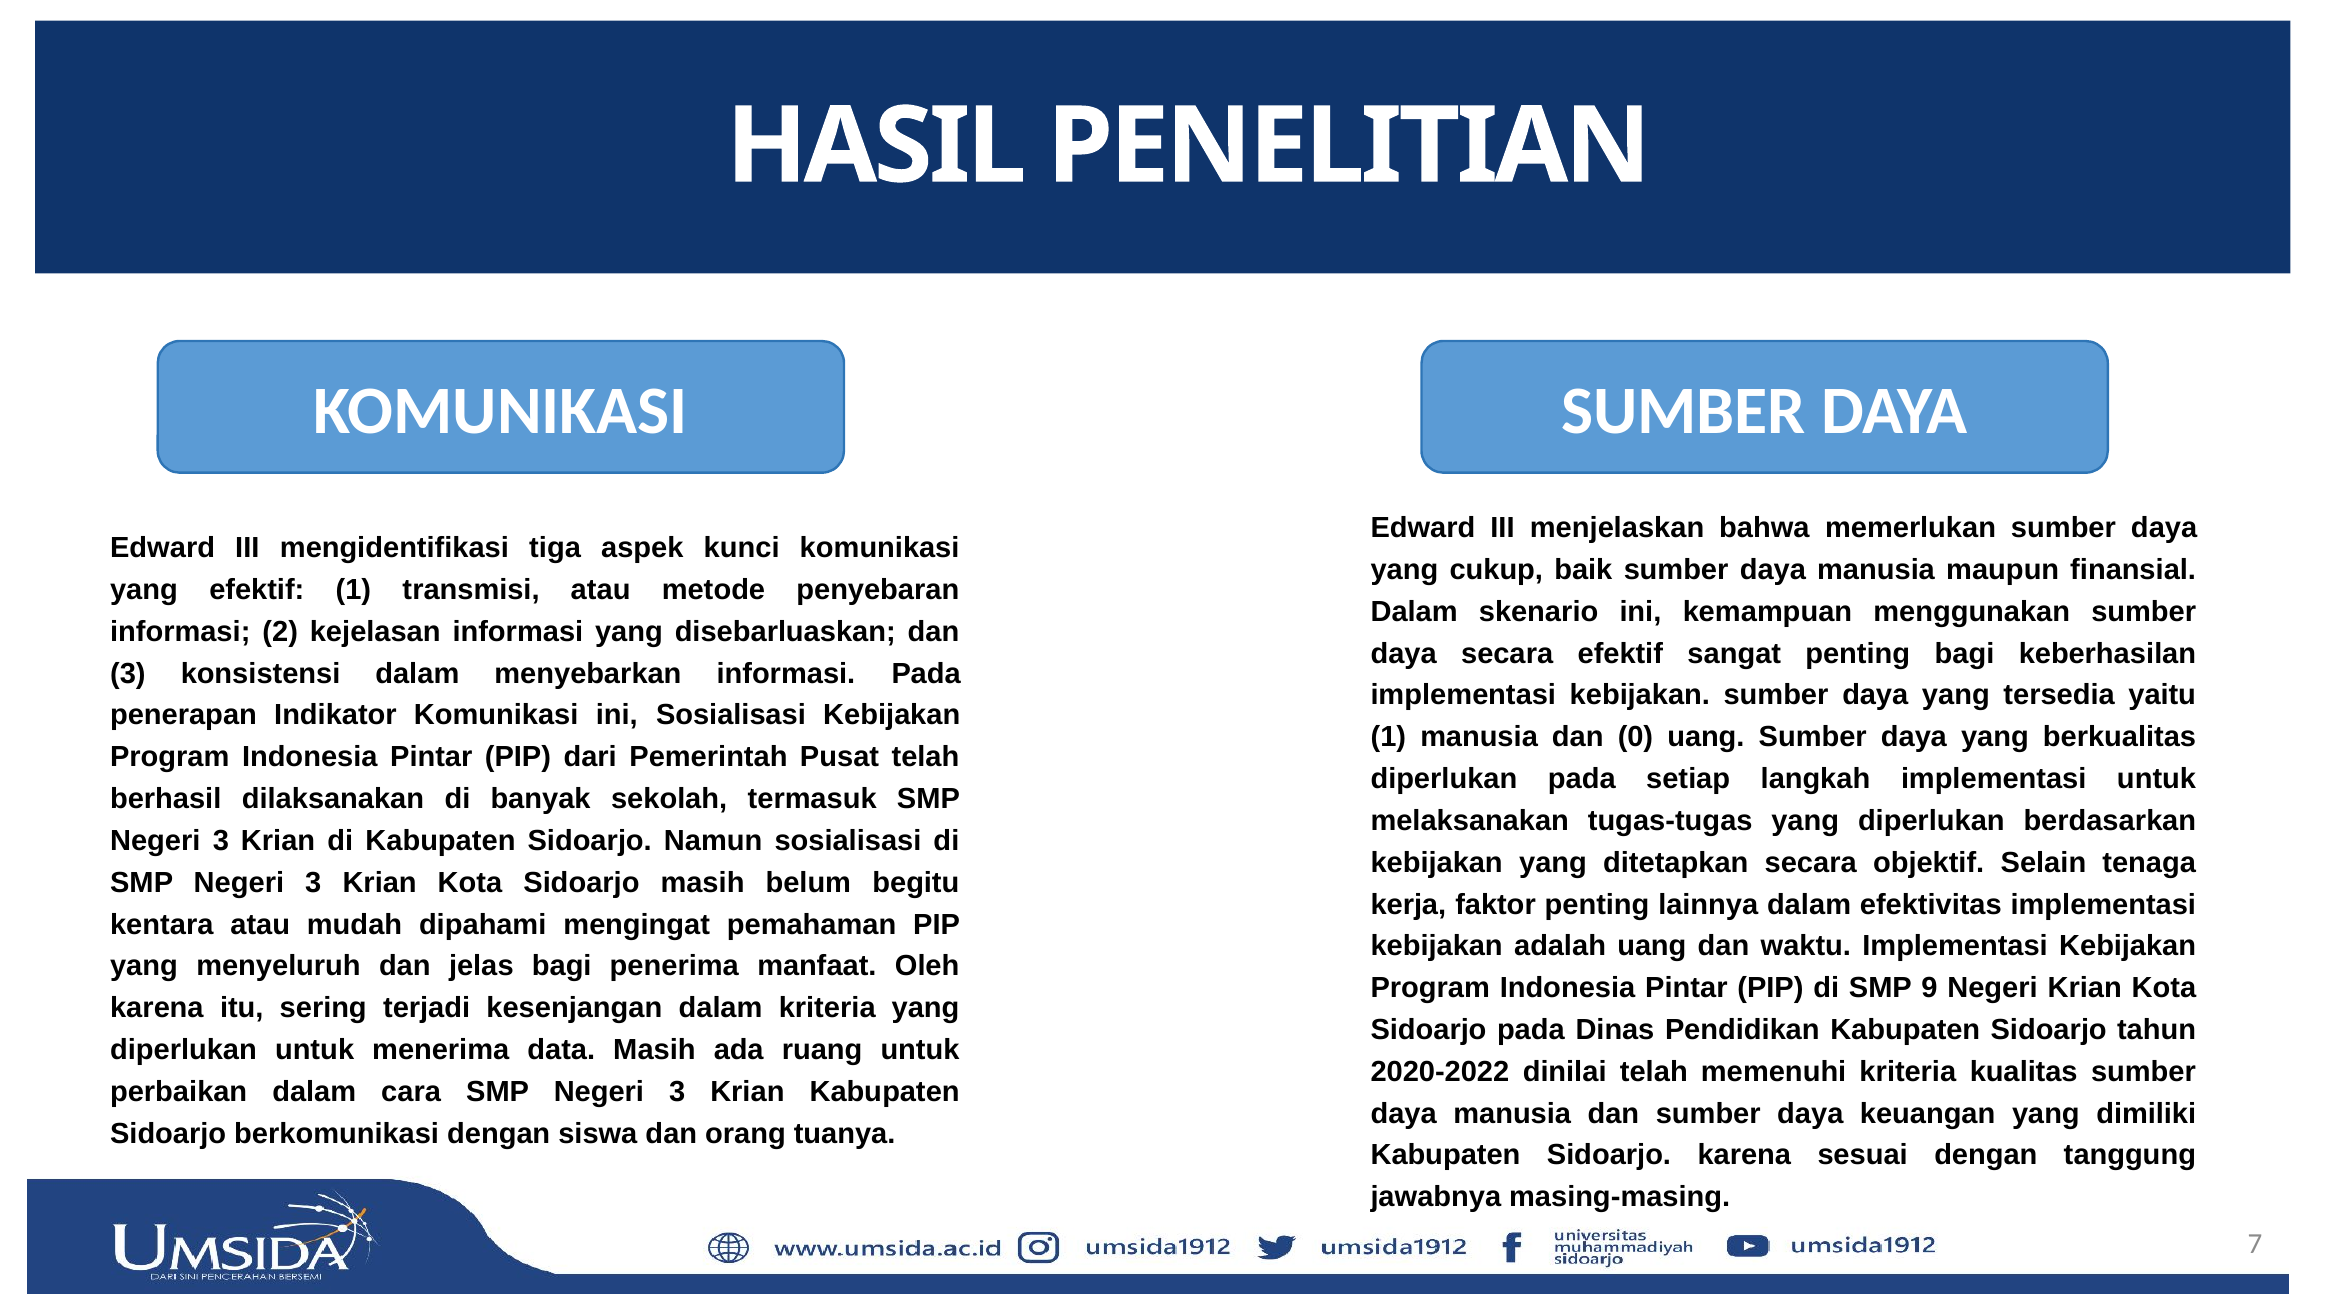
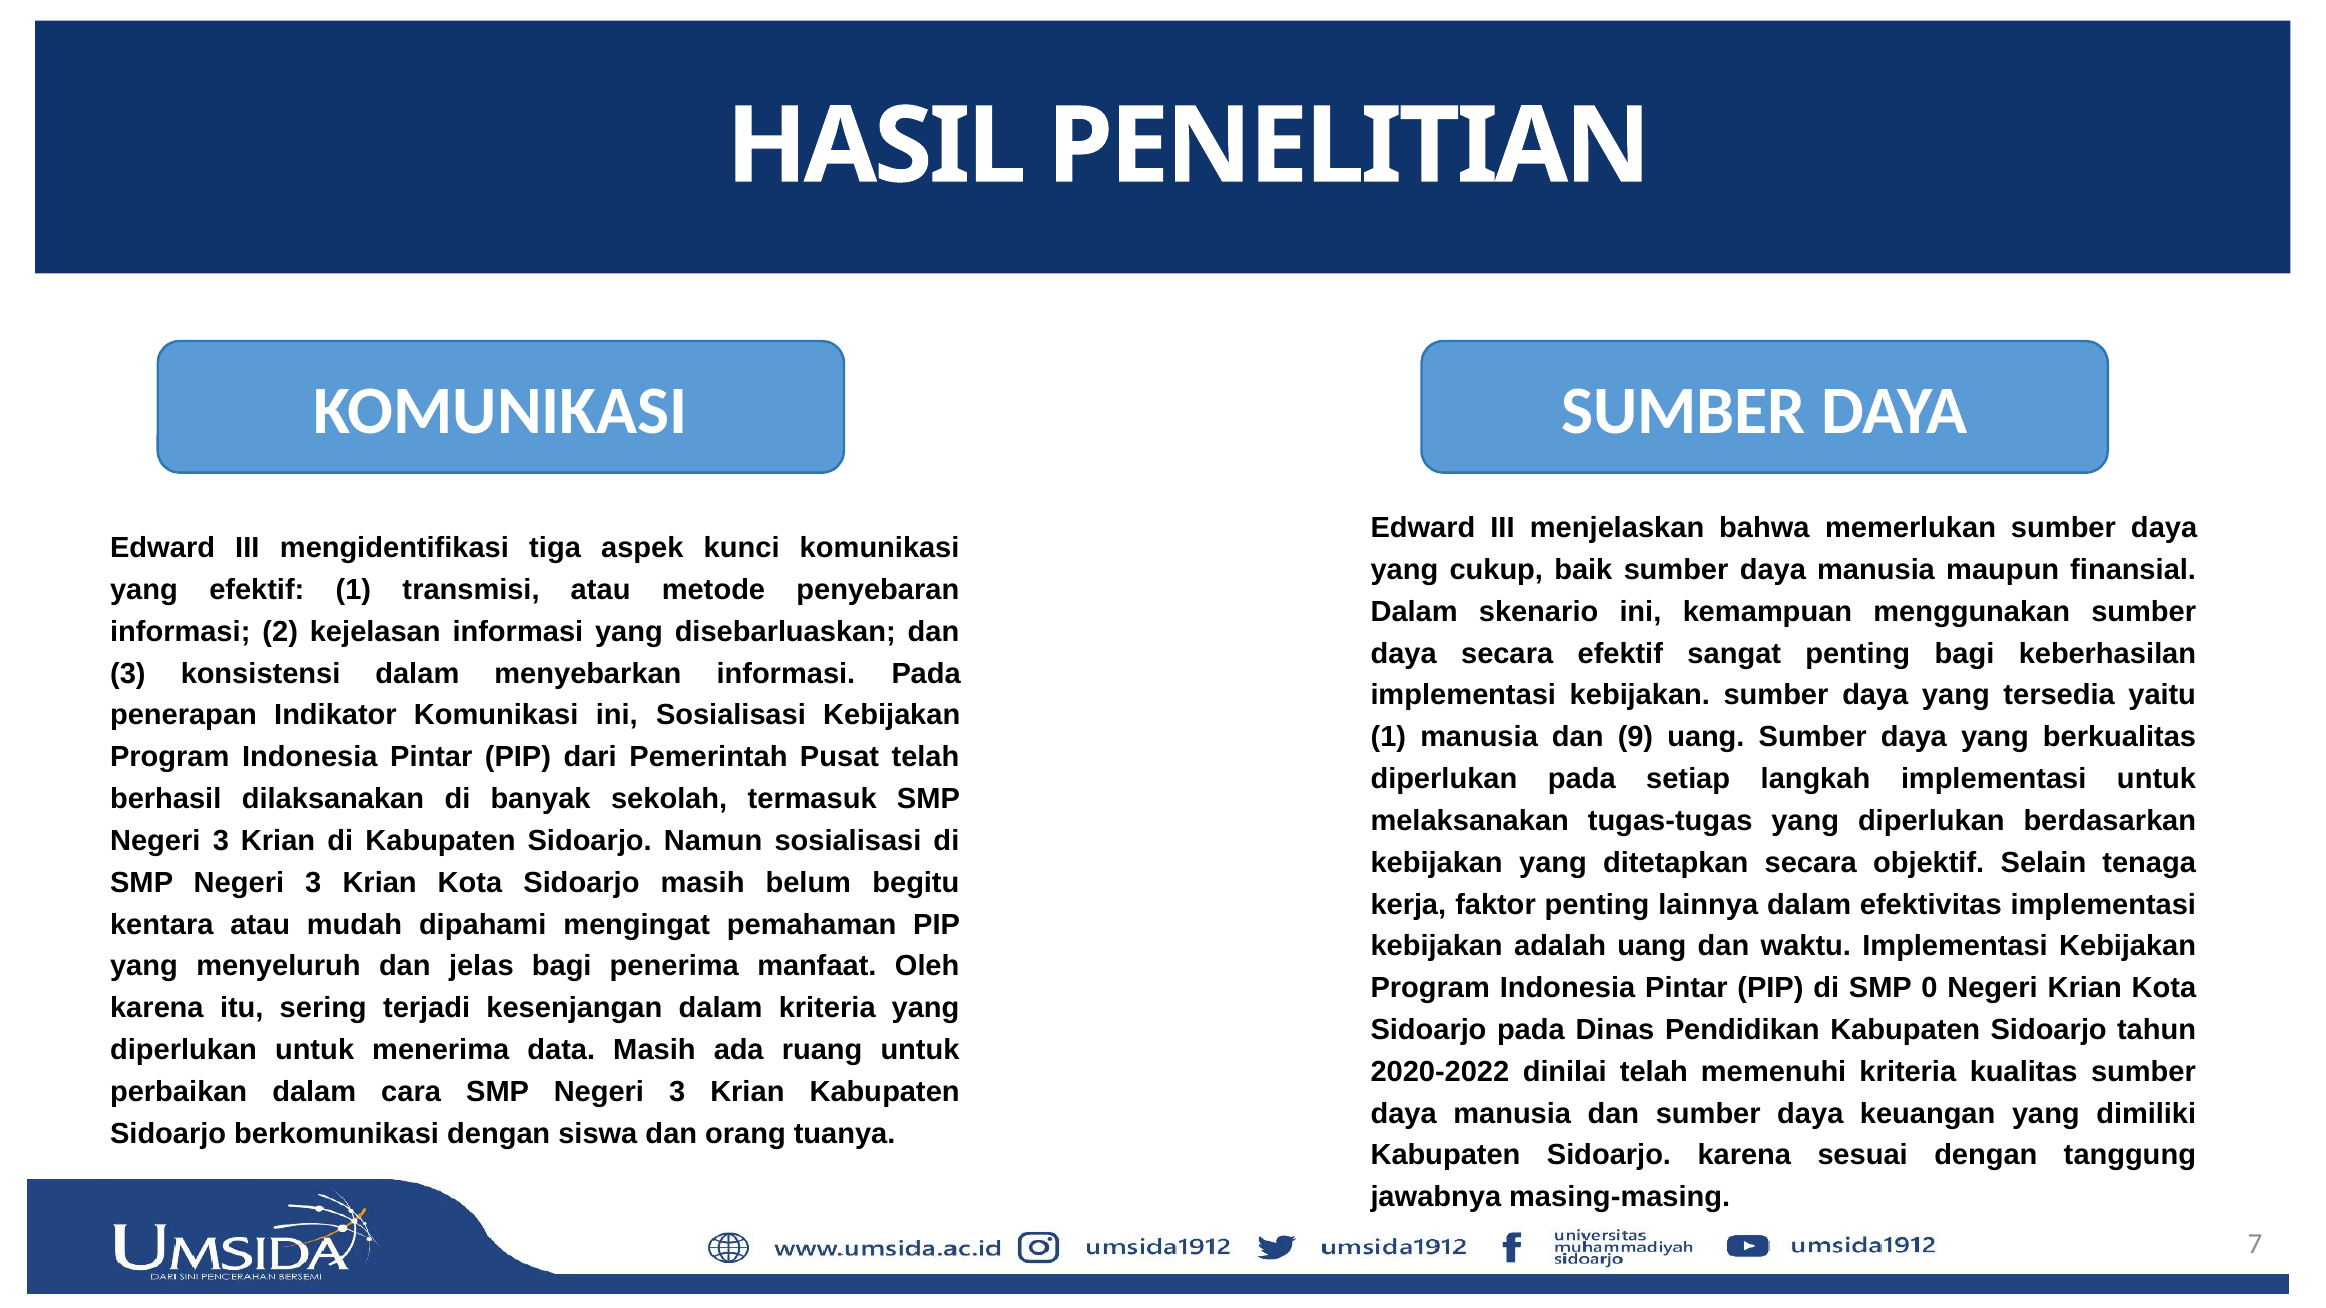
0: 0 -> 9 (1635, 737)
9: 9 -> 0 (1929, 988)
